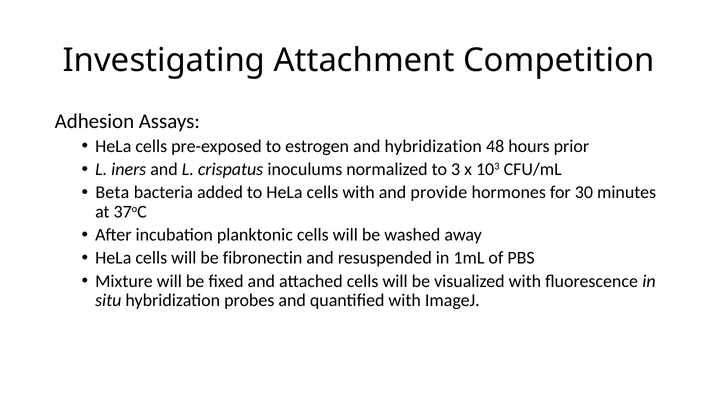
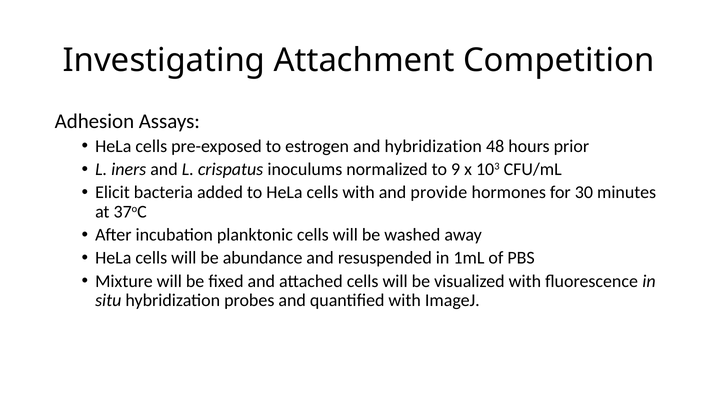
3: 3 -> 9 (456, 169)
Beta: Beta -> Elicit (112, 192)
fibronectin: fibronectin -> abundance (263, 258)
